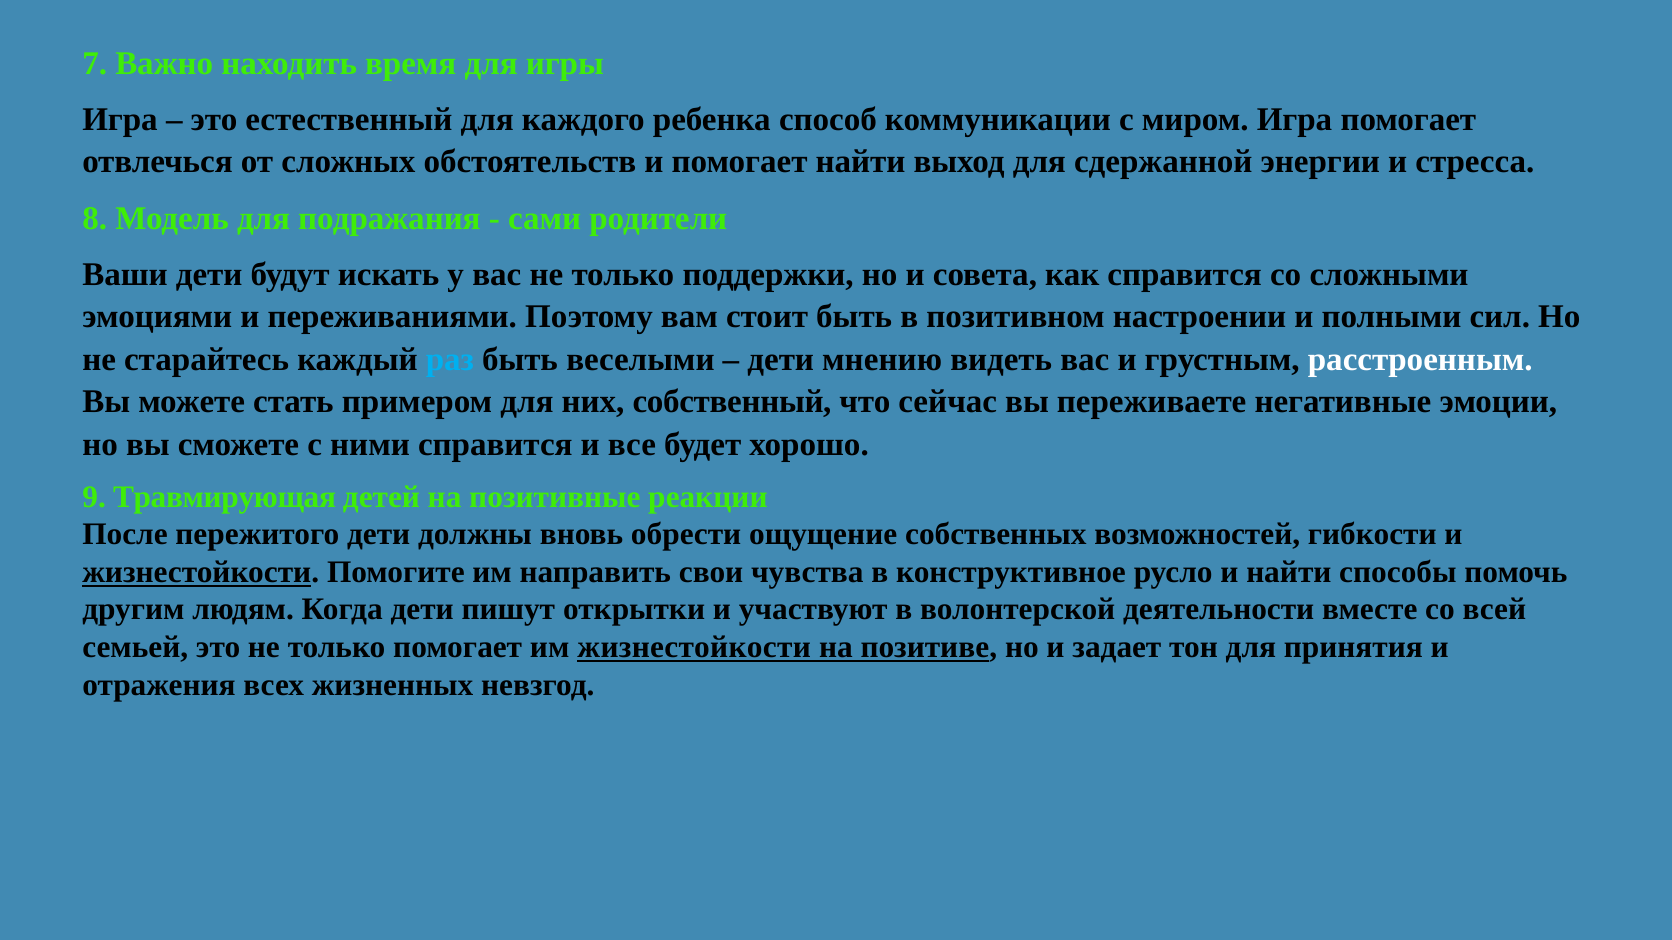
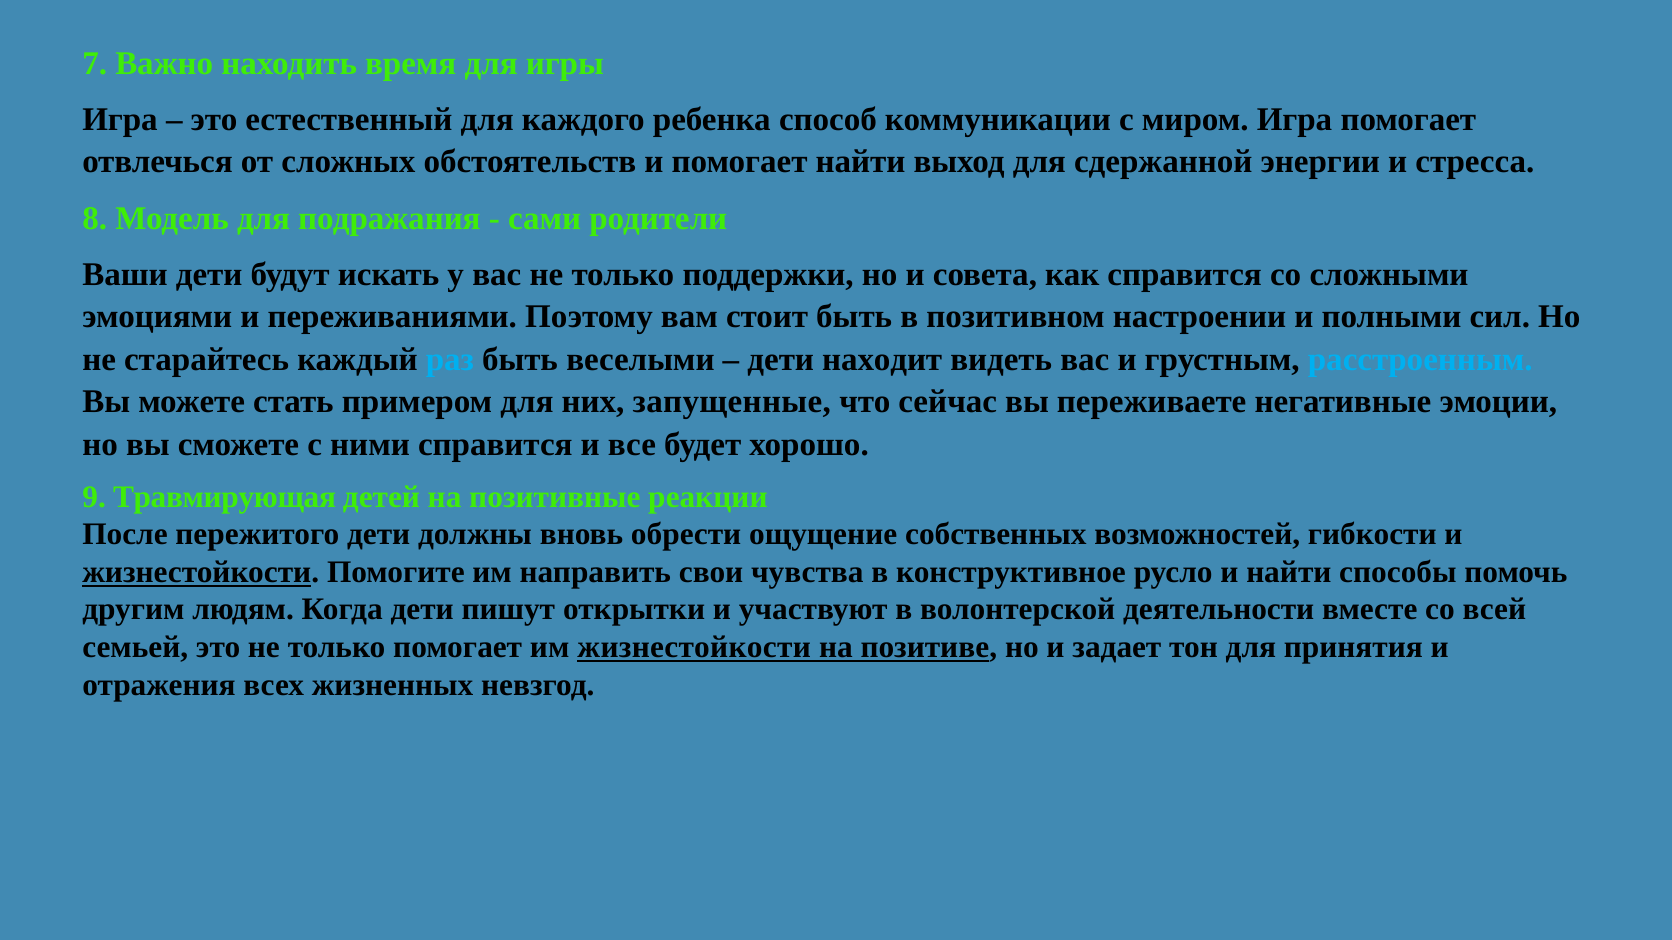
мнению: мнению -> находит (882, 360)
расстроенным colour: white -> light blue (1420, 360)
собственный: собственный -> запущенные (732, 402)
